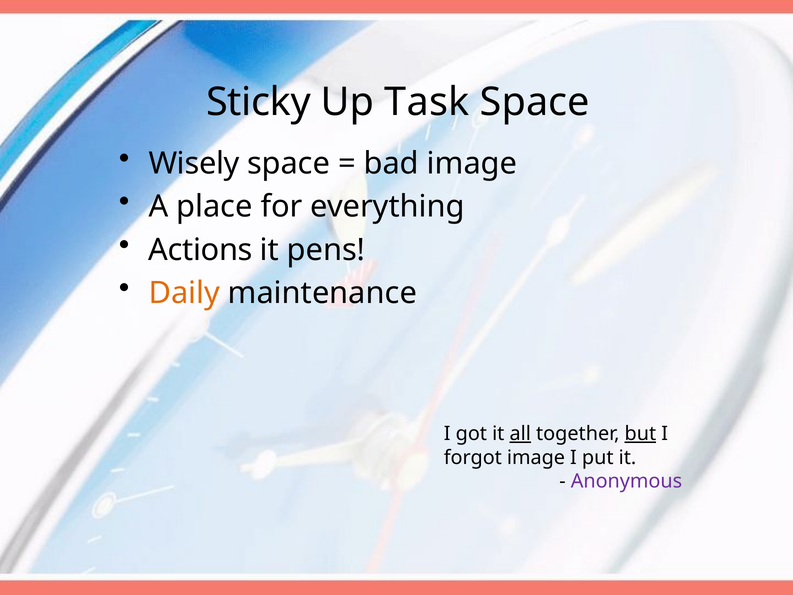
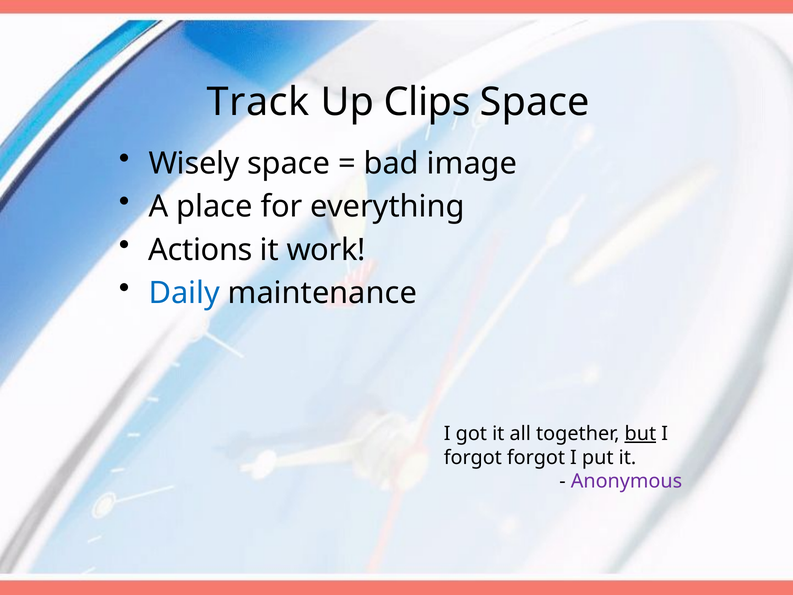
Sticky: Sticky -> Track (258, 102)
Task: Task -> Clips (427, 102)
pens: pens -> work (326, 250)
Daily colour: orange -> blue (184, 293)
all underline: present -> none (520, 433)
forgot image: image -> forgot (536, 457)
